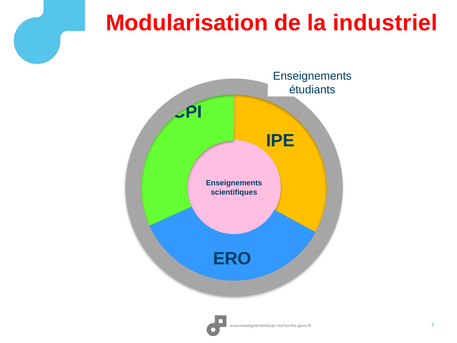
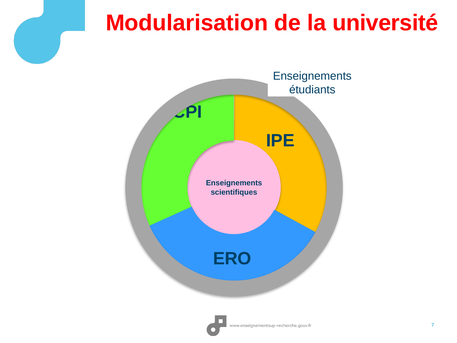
industriel: industriel -> université (385, 23)
